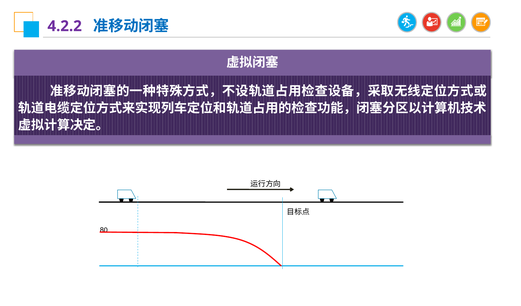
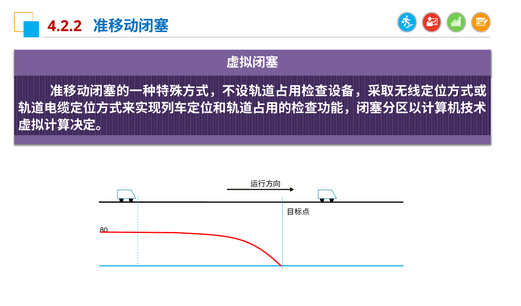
4.2.2 colour: purple -> red (65, 26)
